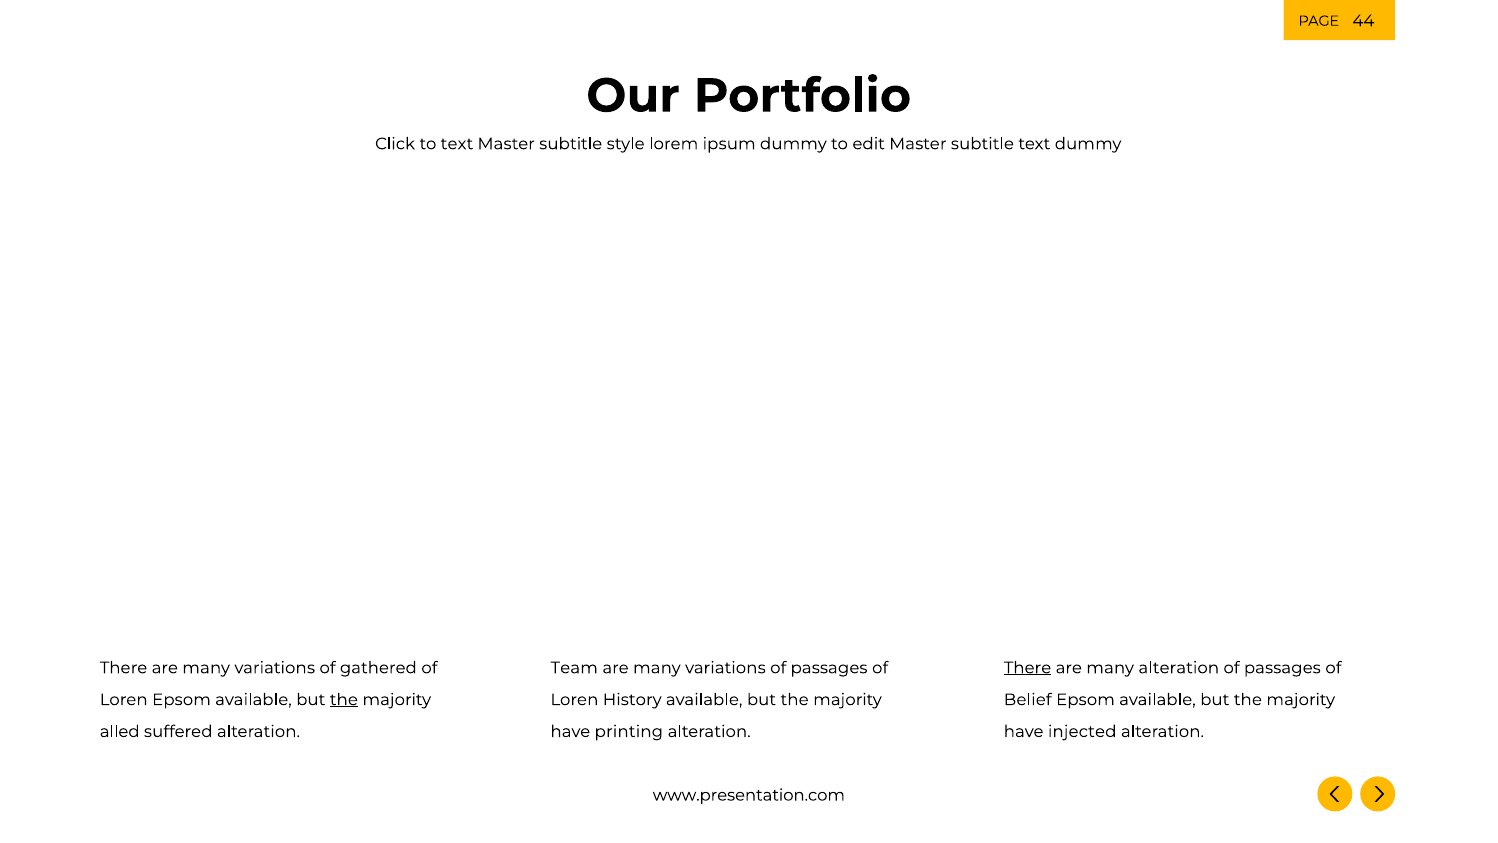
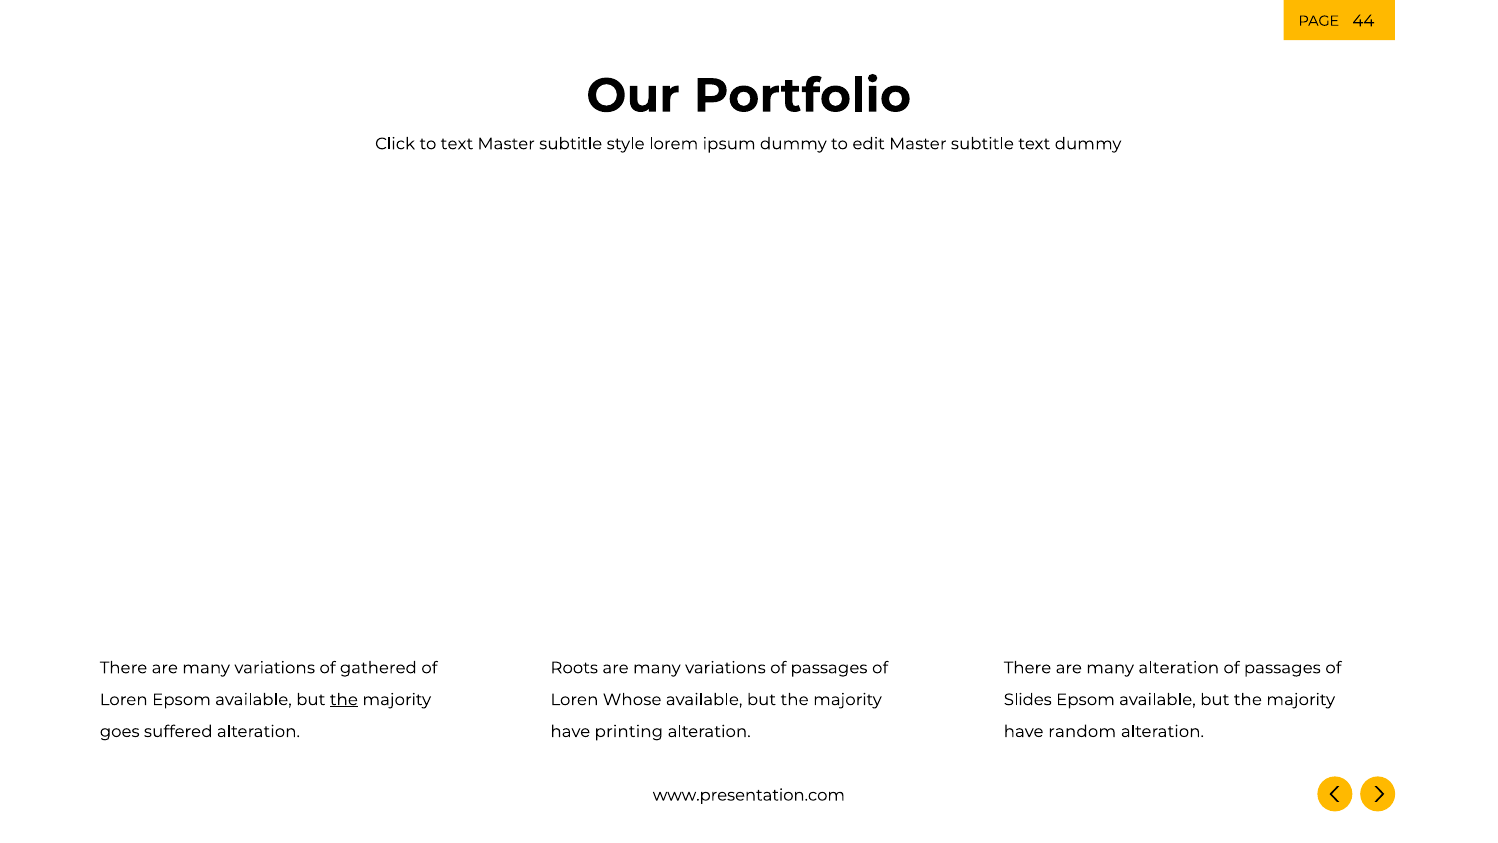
Team: Team -> Roots (574, 668)
There underline: present -> none (1028, 668)
History: History -> Whose (632, 699)
Belief: Belief -> Slides (1028, 699)
alled: alled -> goes (120, 731)
injected: injected -> random (1082, 731)
